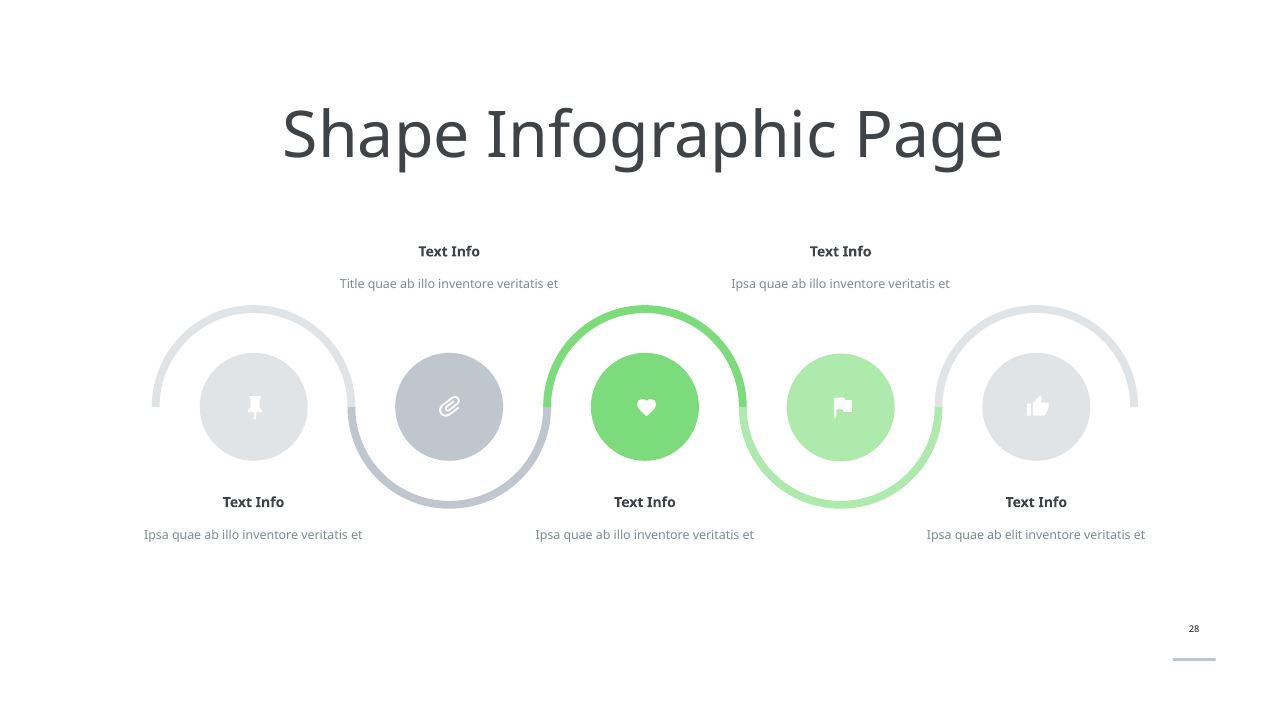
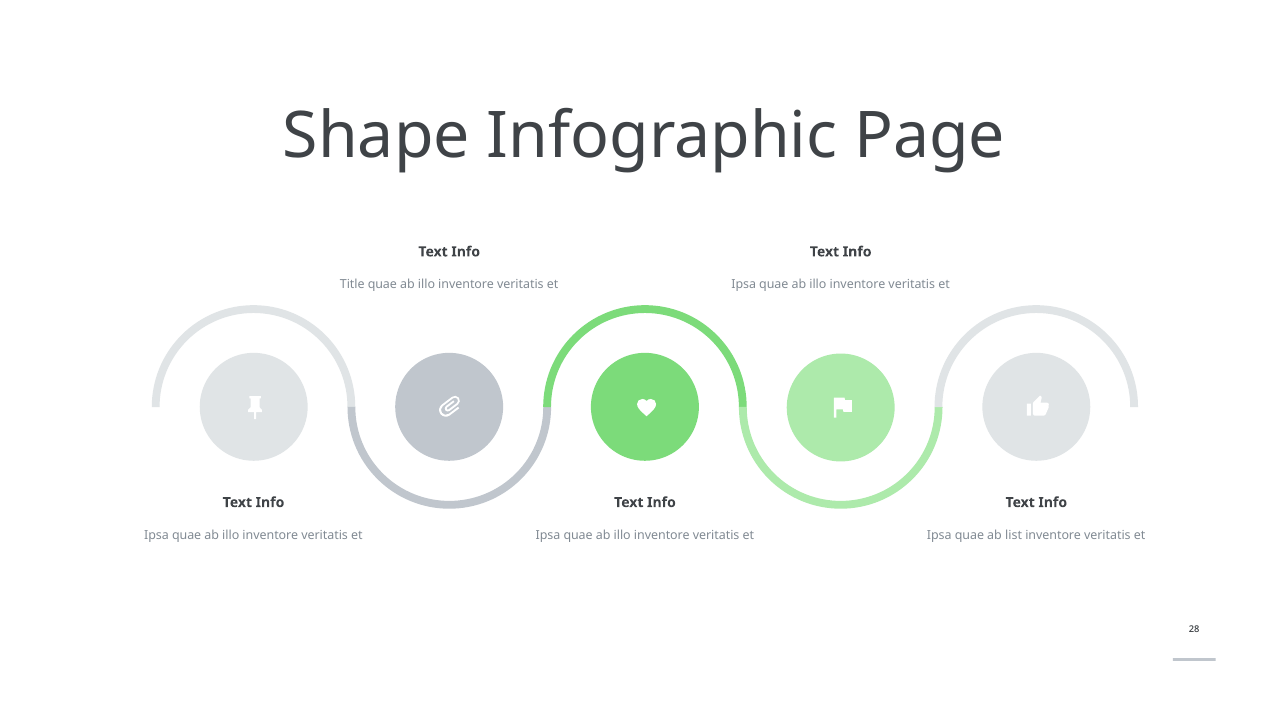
elit: elit -> list (1014, 536)
